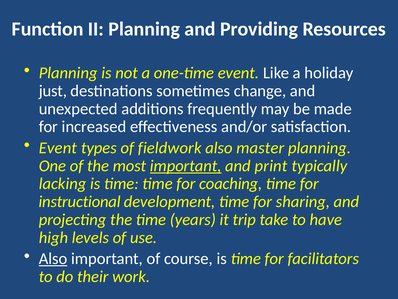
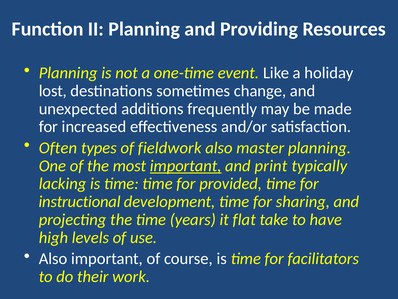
just: just -> lost (53, 91)
Event: Event -> Often (58, 148)
coaching: coaching -> provided (231, 183)
trip: trip -> flat (244, 219)
Also underline: present -> none (53, 258)
